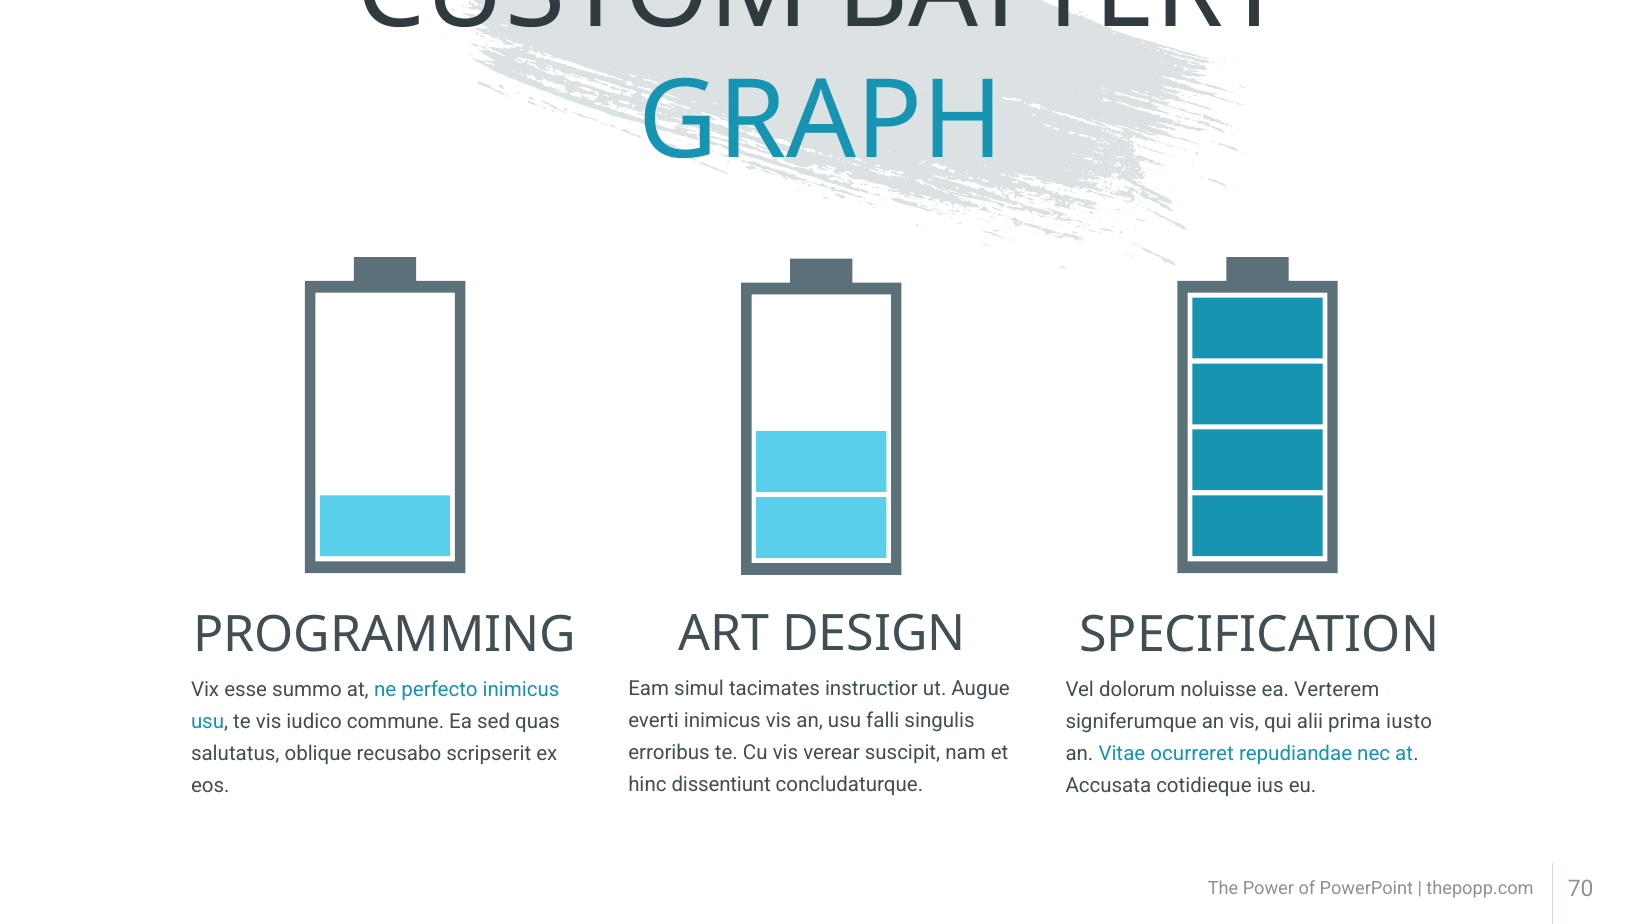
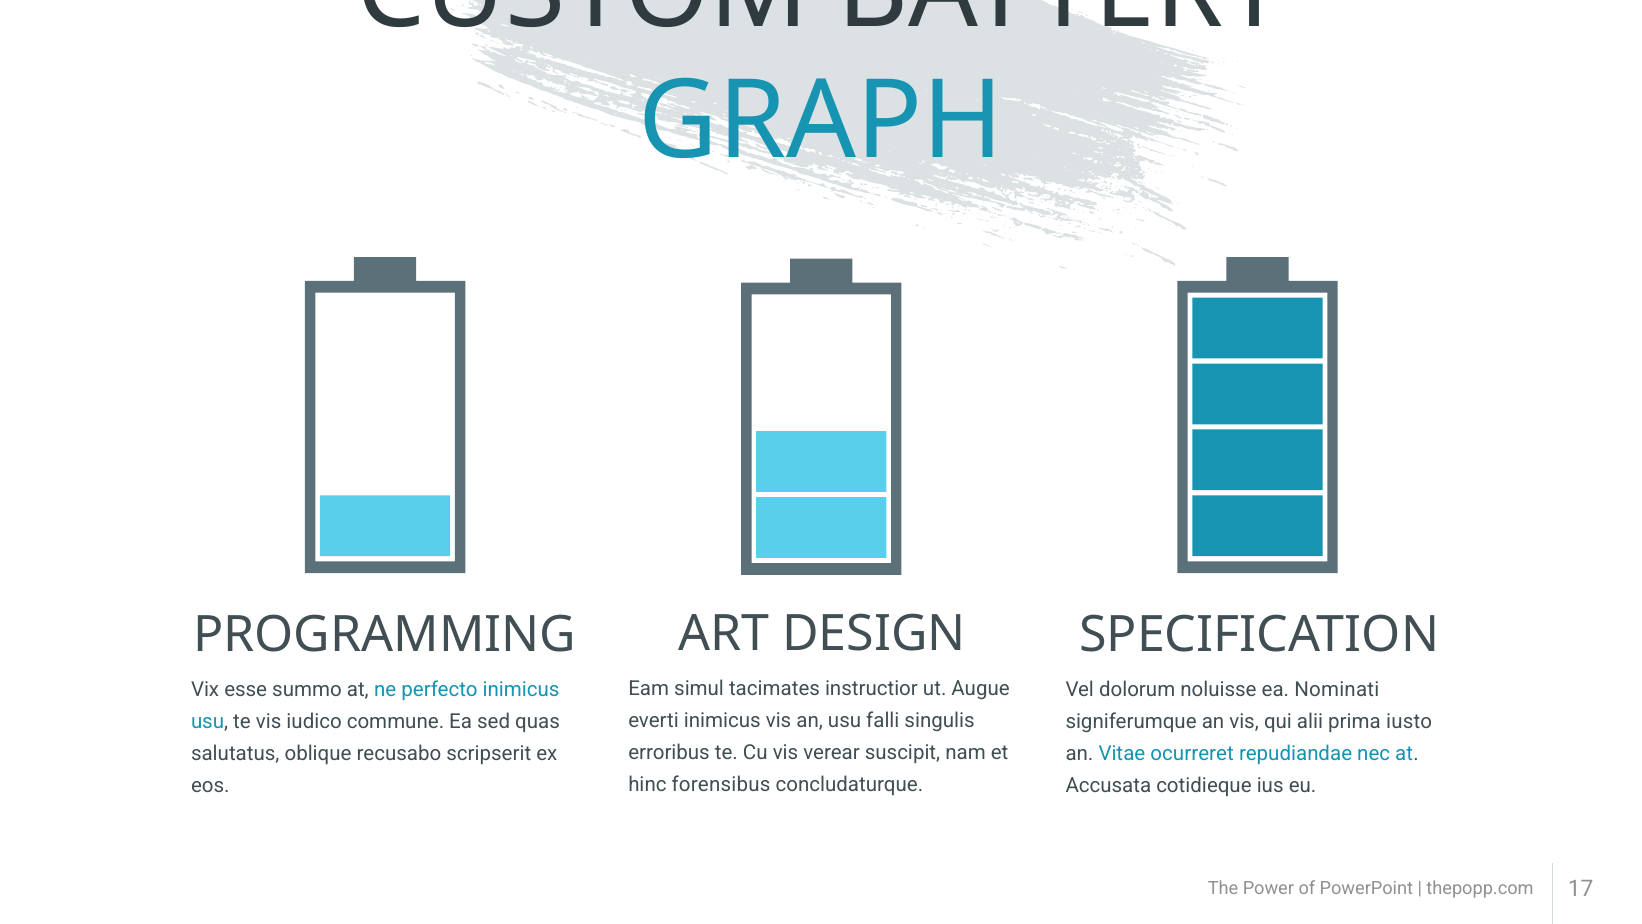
Verterem: Verterem -> Nominati (1337, 689)
dissentiunt: dissentiunt -> forensibus (721, 785)
70: 70 -> 17 (1581, 889)
